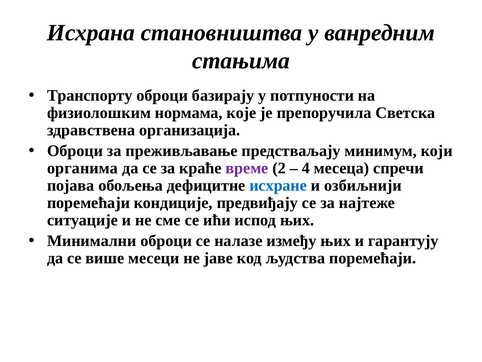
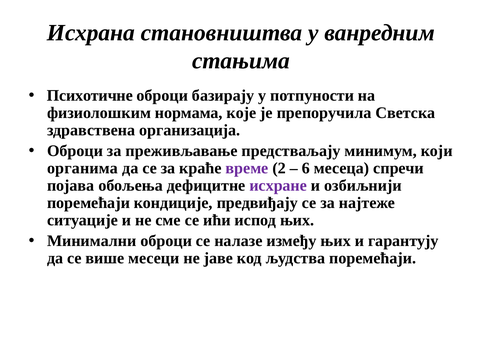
Транспорту: Транспорту -> Психотичне (90, 95)
4: 4 -> 6 (306, 168)
исхране colour: blue -> purple (278, 185)
